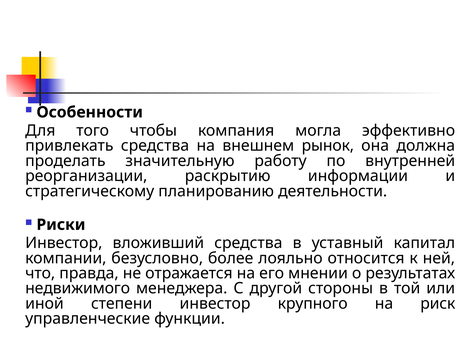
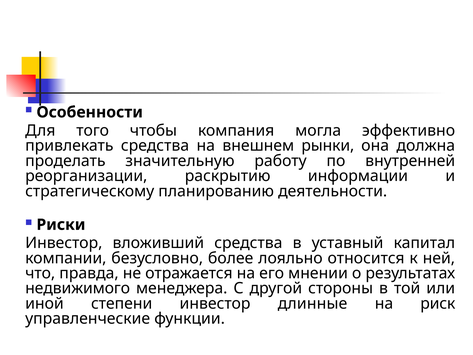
рынок: рынок -> рынки (328, 146)
крупного: крупного -> длинные (313, 303)
